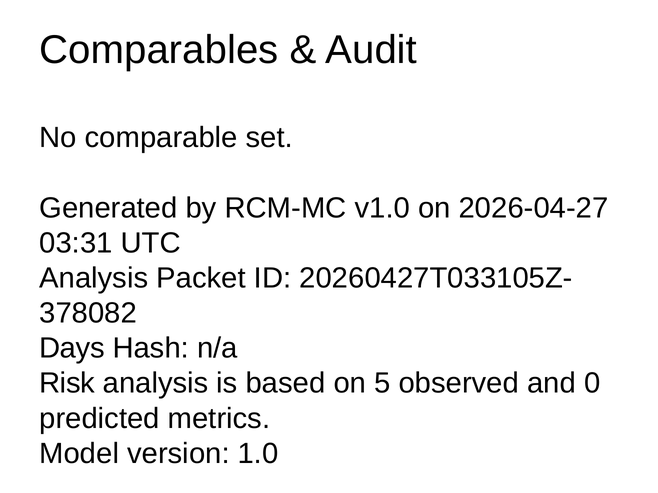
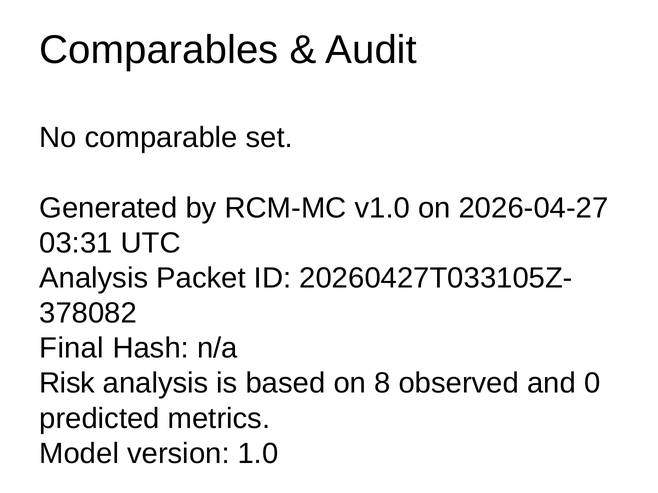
Days: Days -> Final (72, 349)
5: 5 -> 8 (382, 384)
